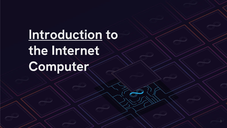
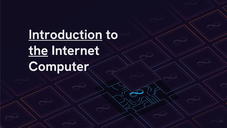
the underline: none -> present (38, 50)
